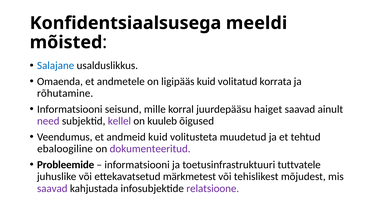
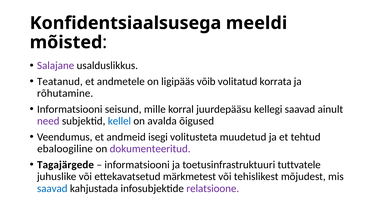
Salajane colour: blue -> purple (56, 66)
Omaenda: Omaenda -> Teatanud (60, 82)
ligipääs kuid: kuid -> võib (206, 82)
haiget: haiget -> kellegi (268, 109)
kellel colour: purple -> blue (119, 121)
kuuleb: kuuleb -> avalda (162, 121)
andmeid kuid: kuid -> isegi (158, 137)
Probleemide: Probleemide -> Tagajärgede (66, 165)
saavad colour: purple -> blue (52, 189)
